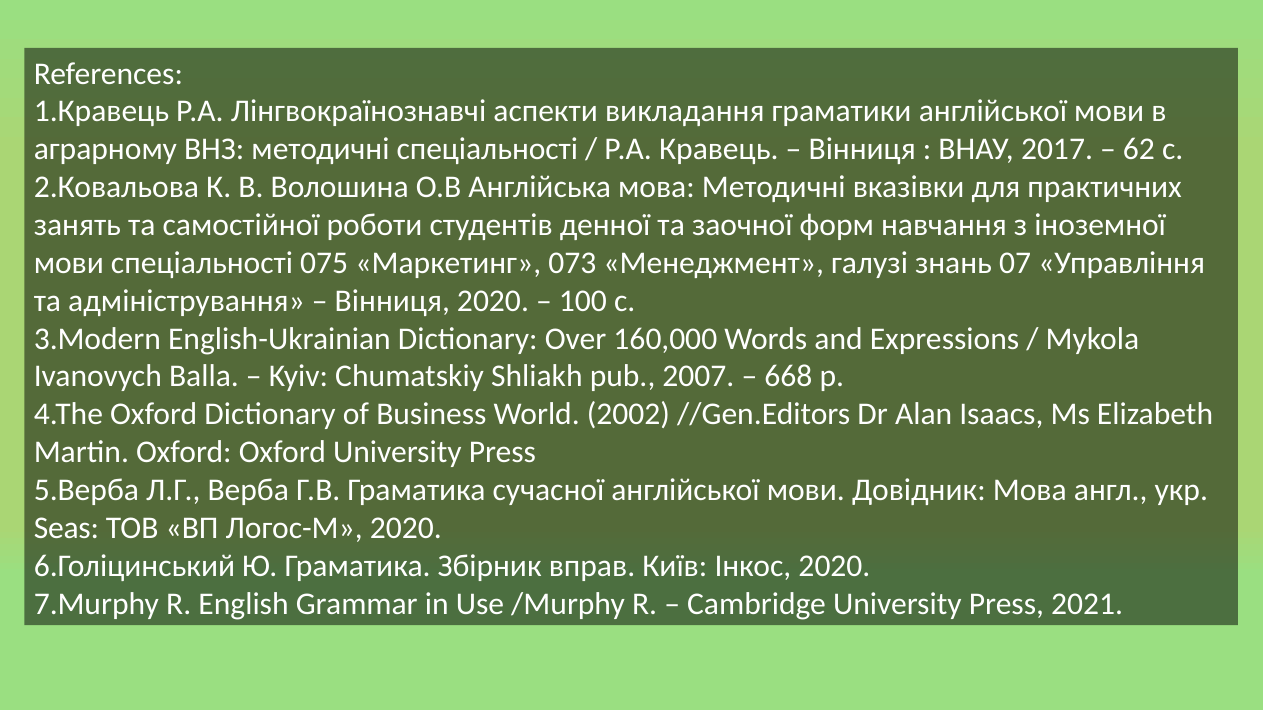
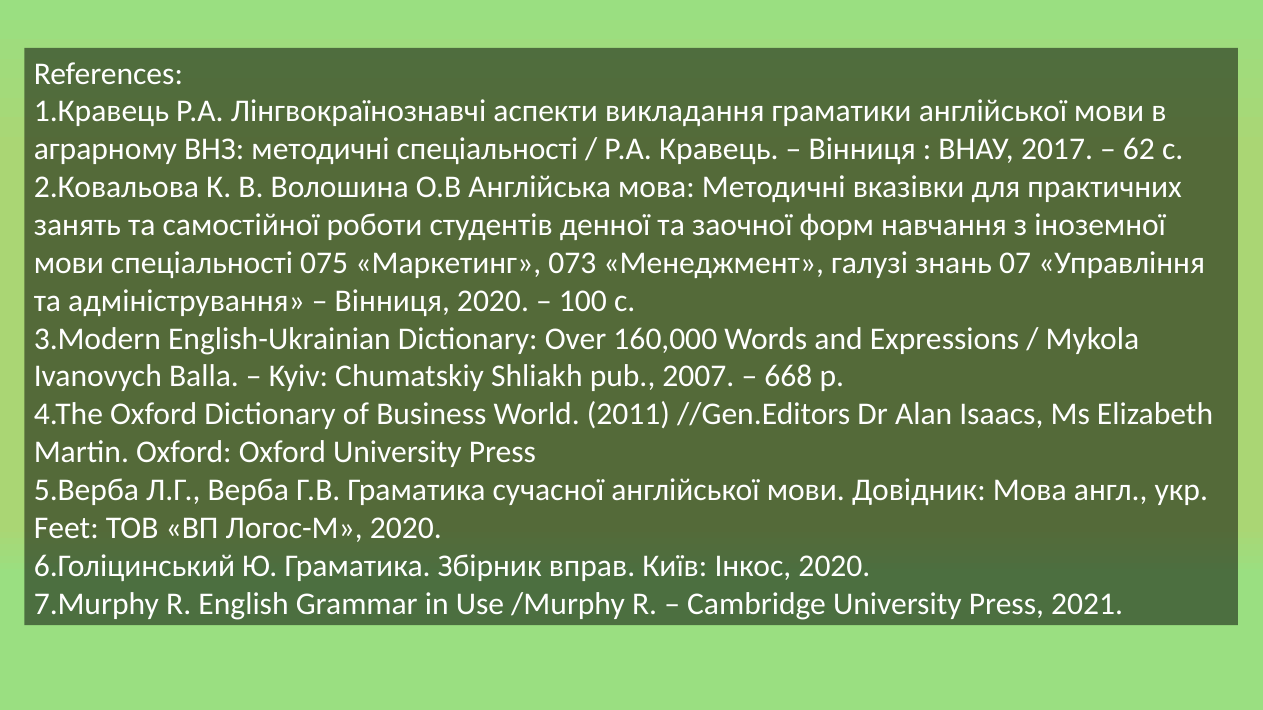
2002: 2002 -> 2011 (628, 415)
Seas: Seas -> Feet (66, 528)
